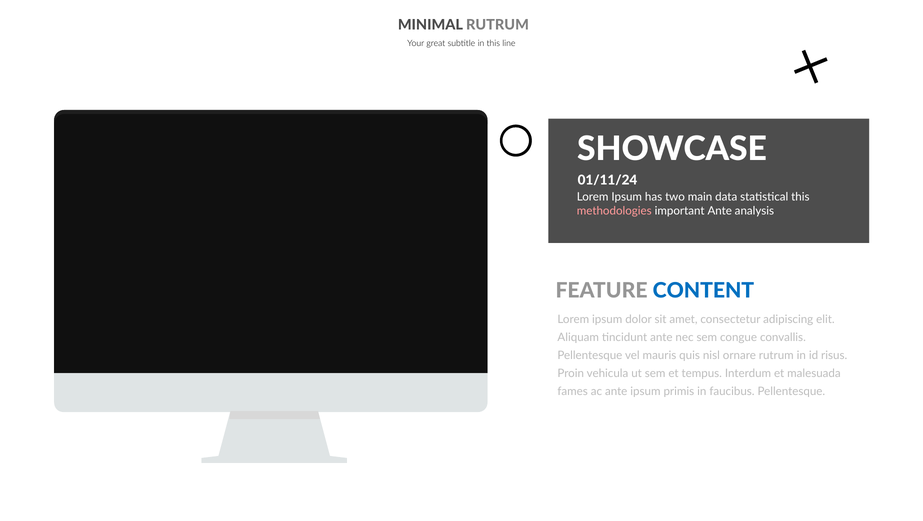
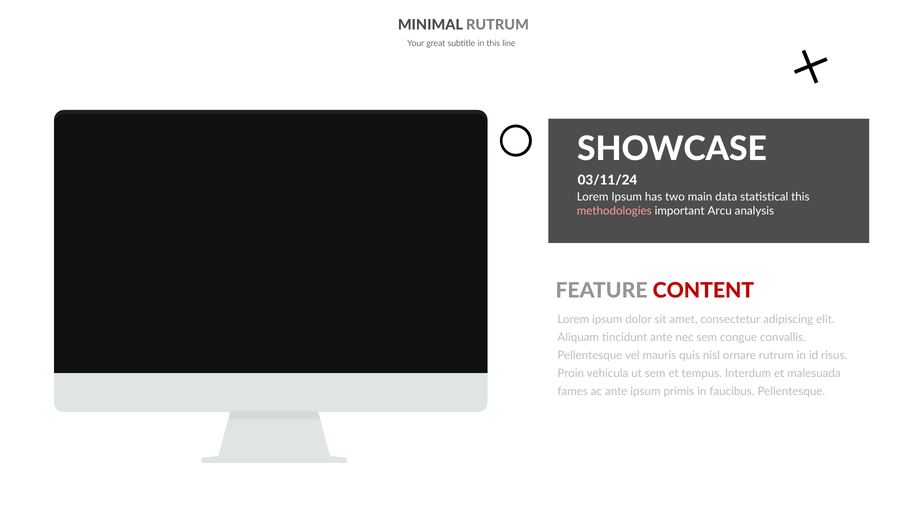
01/11/24: 01/11/24 -> 03/11/24 (607, 180)
important Ante: Ante -> Arcu (720, 211)
CONTENT colour: blue -> red (703, 291)
